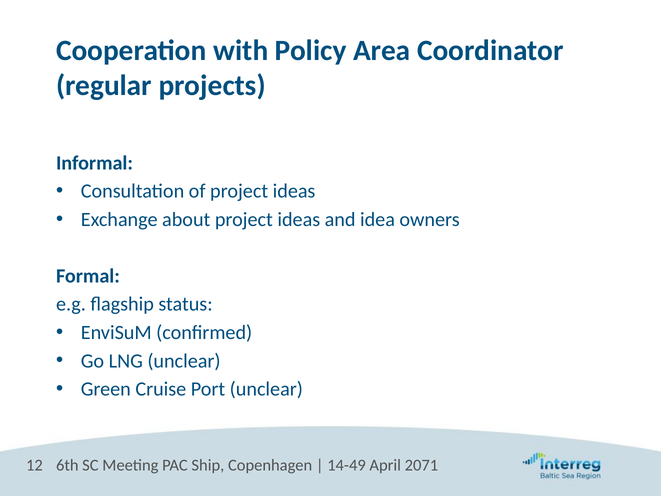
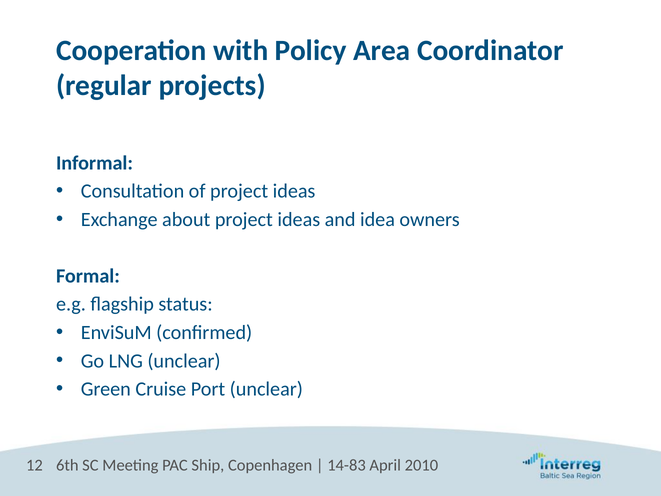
14-49: 14-49 -> 14-83 (347, 465)
2071: 2071 -> 2010 (421, 465)
